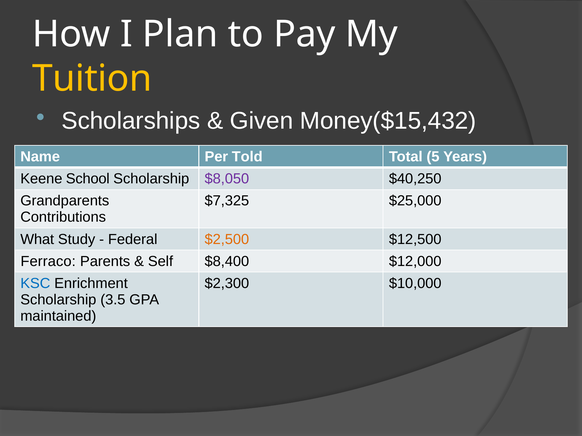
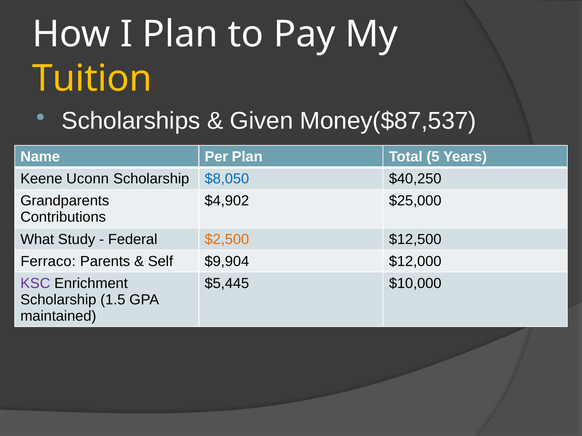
Money($15,432: Money($15,432 -> Money($87,537 (388, 121)
Per Told: Told -> Plan (247, 157)
School: School -> Uconn (88, 179)
$8,050 colour: purple -> blue (227, 179)
$7,325: $7,325 -> $4,902 (227, 201)
$8,400: $8,400 -> $9,904 (227, 262)
KSC colour: blue -> purple (35, 284)
$2,300: $2,300 -> $5,445 (227, 284)
3.5: 3.5 -> 1.5 (113, 300)
